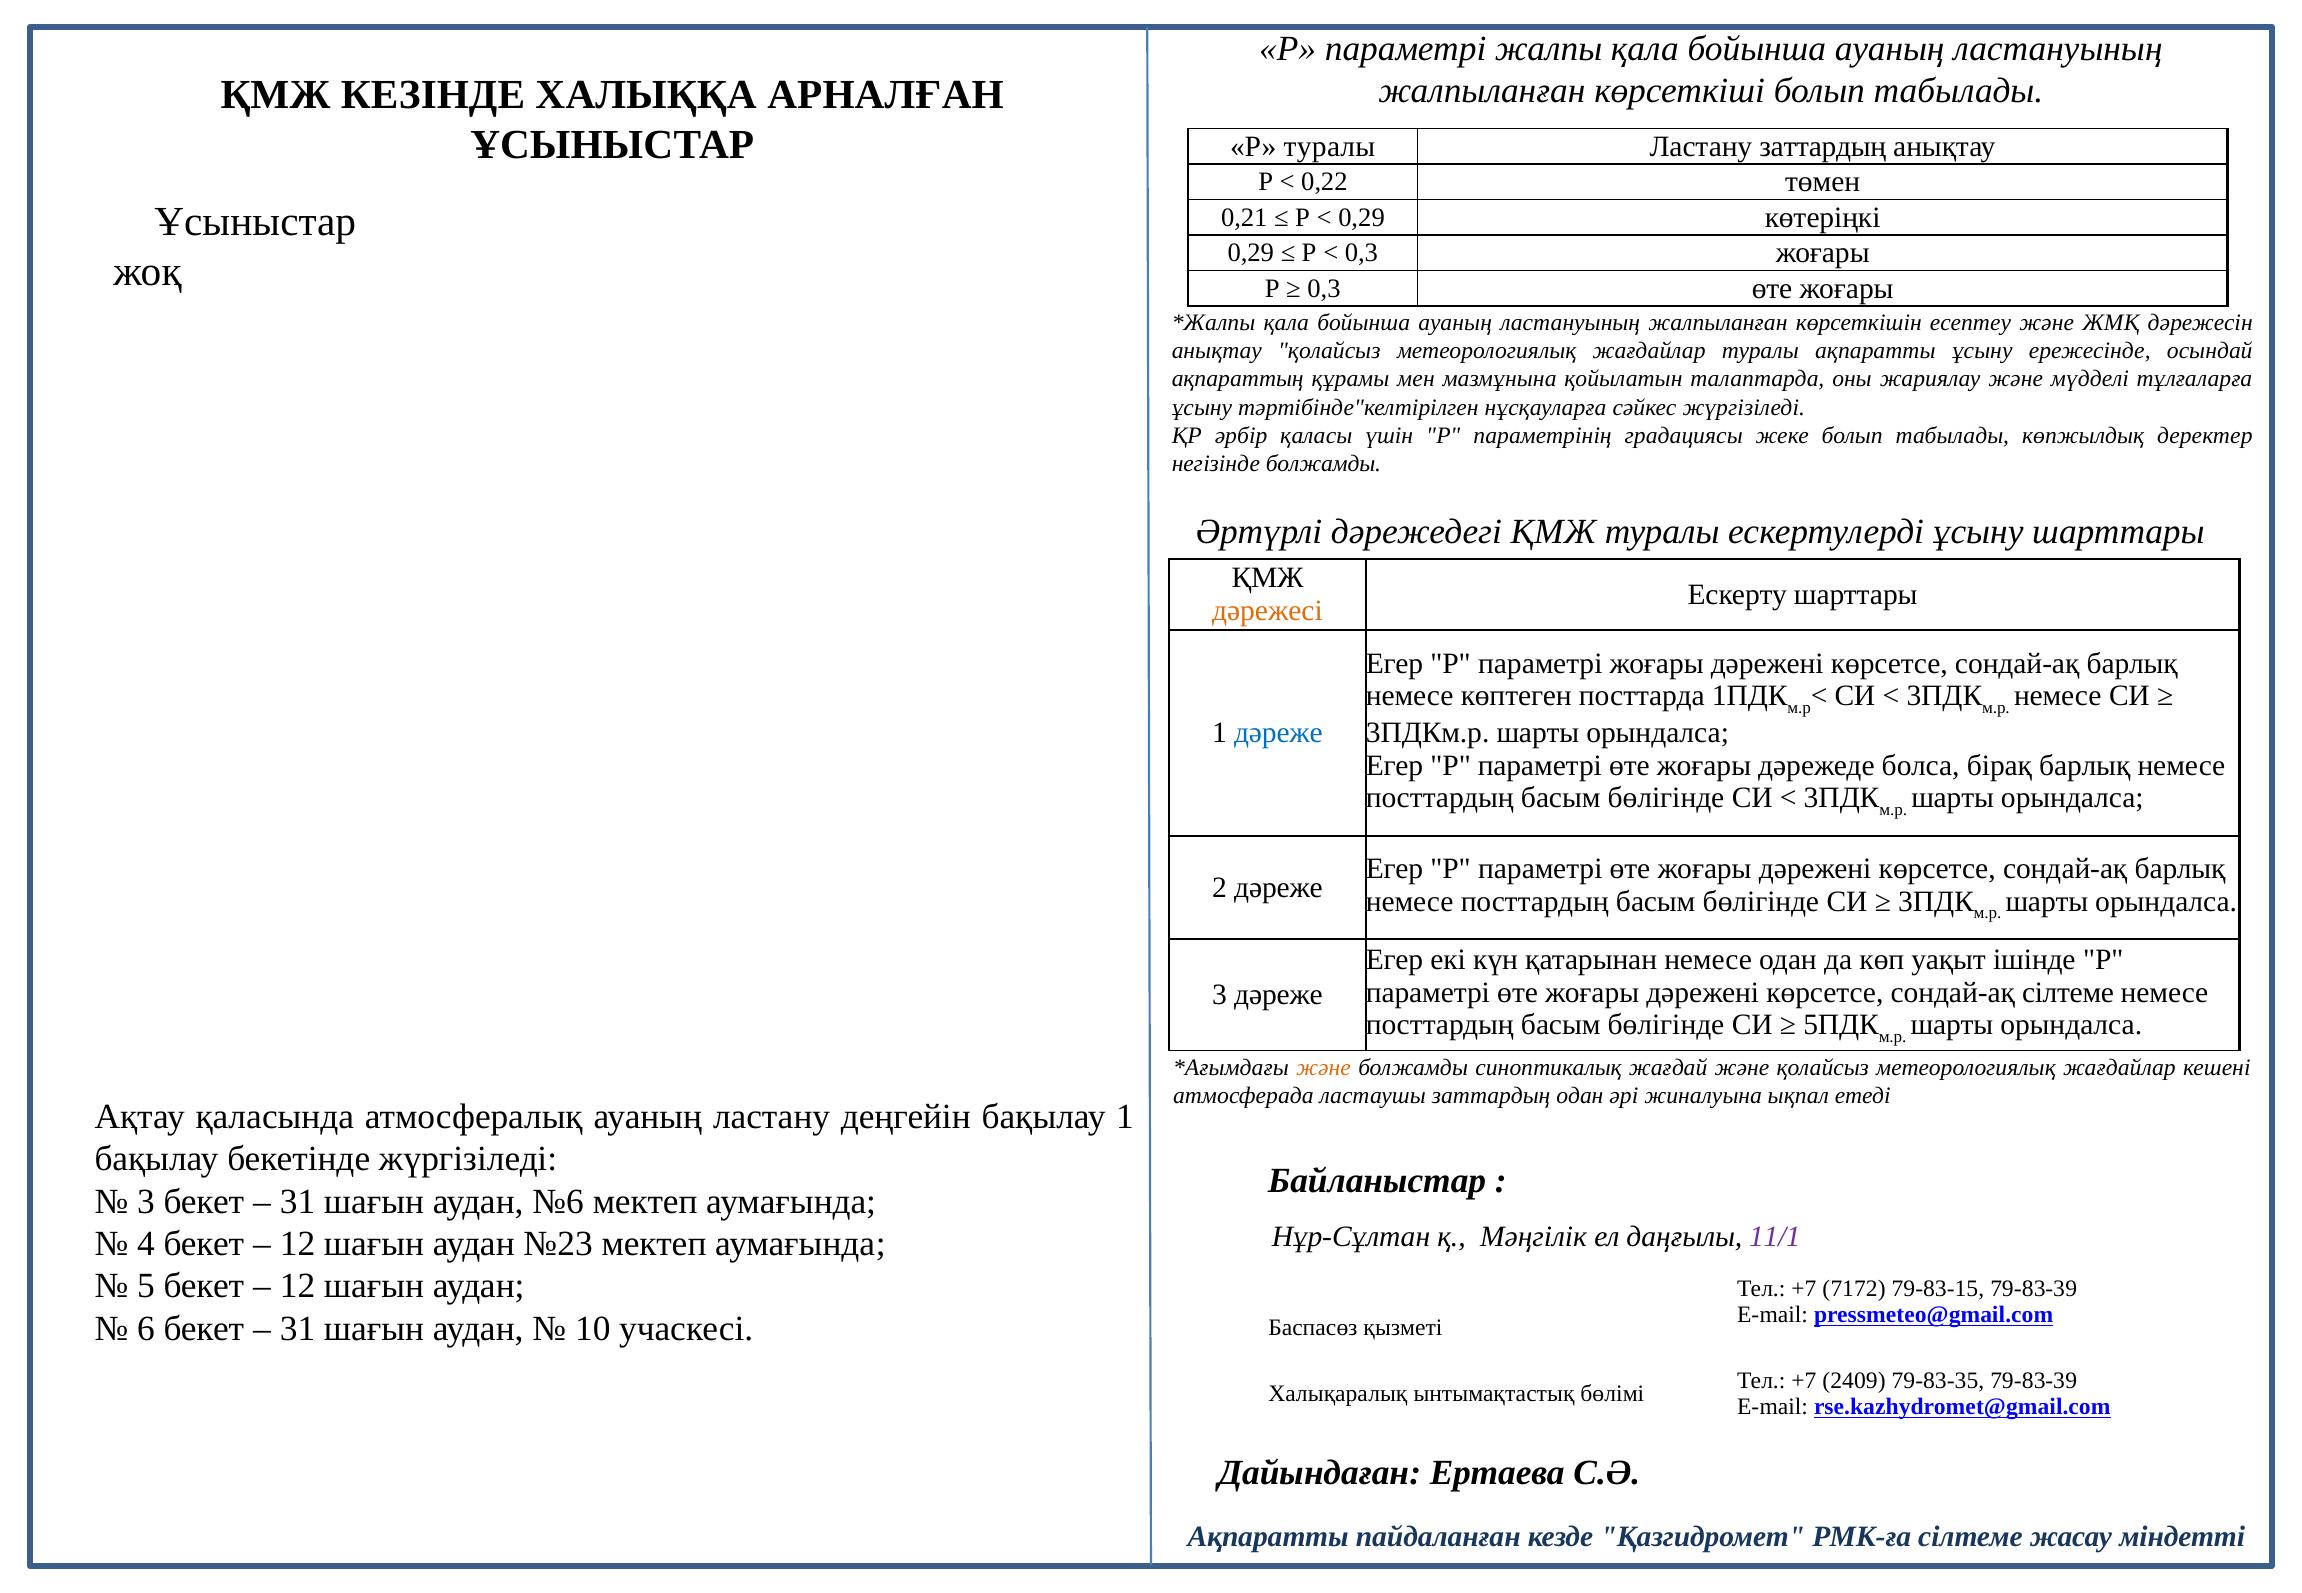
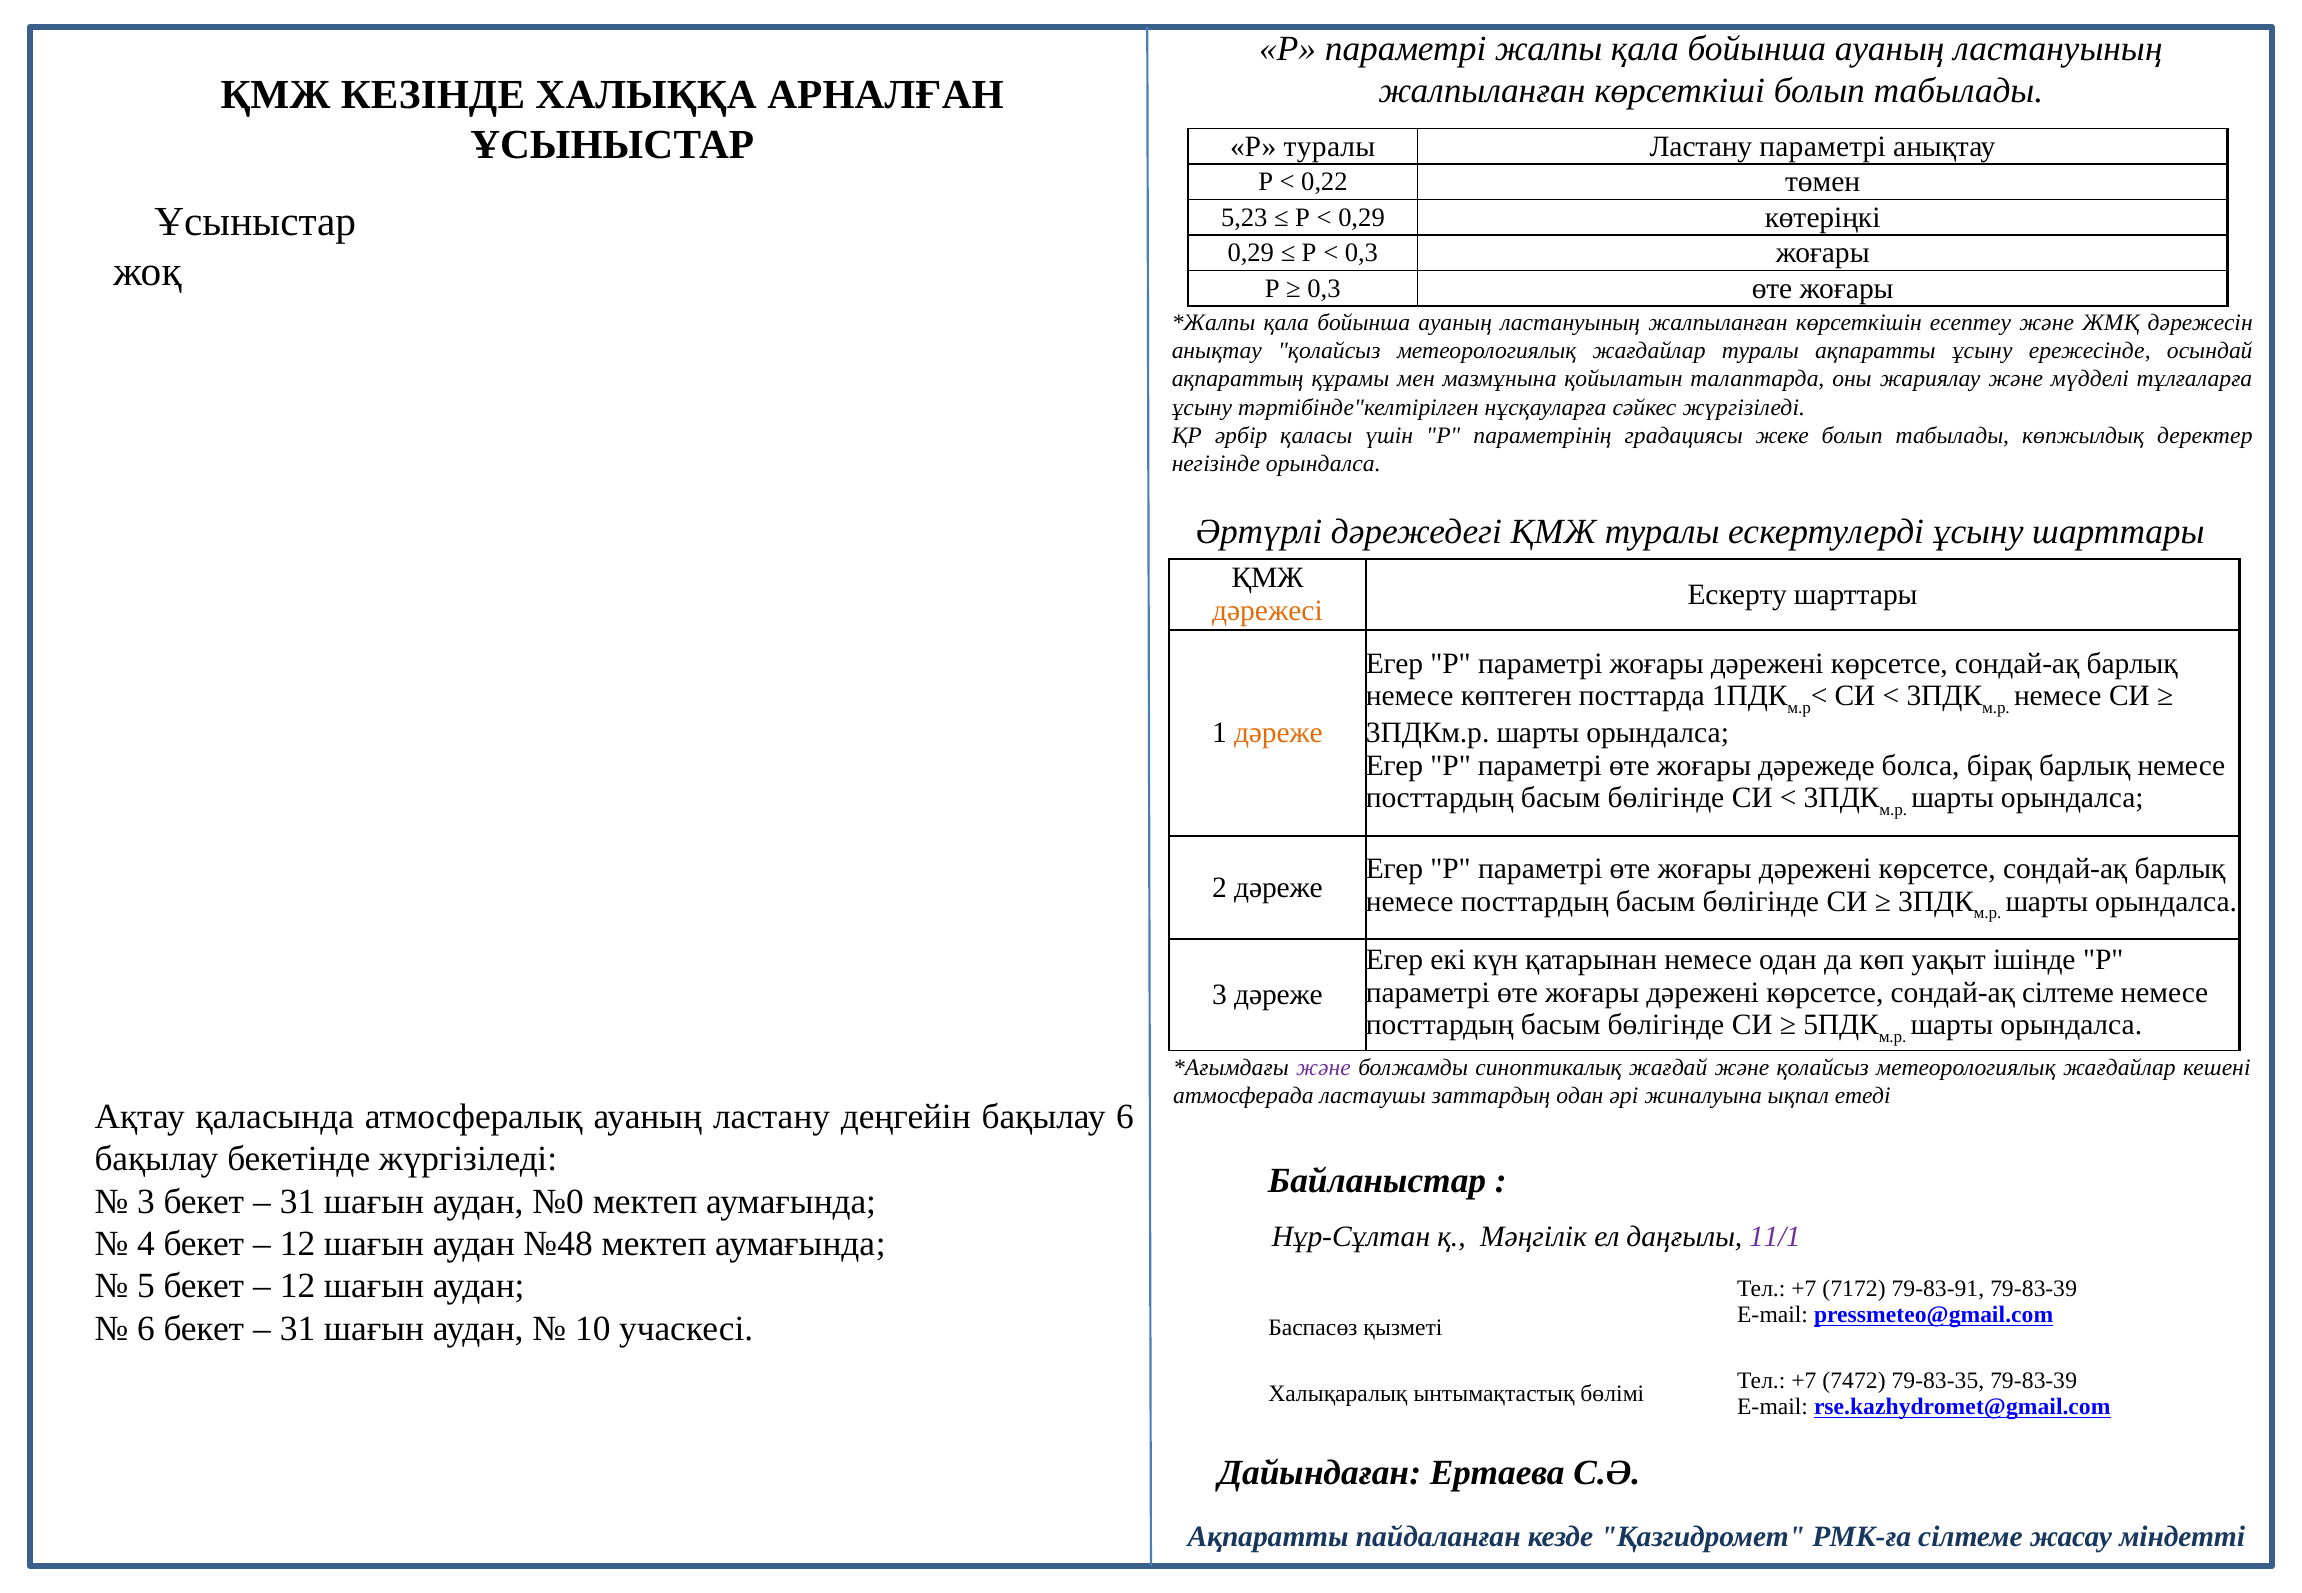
Ластану заттардың: заттардың -> параметрі (1823, 146)
0,21: 0,21 -> 5,23 (1244, 218)
негізінде болжамды: болжамды -> орындалса (1323, 464)
дәреже colour: blue -> orange (1278, 733)
және colour: orange -> purple (1323, 1068)
бақылау 1: 1 -> 6 (1125, 1117)
№6: №6 -> №0 (558, 1202)
№23: №23 -> №48 (558, 1244)
79-83-15: 79-83-15 -> 79-83-91 (1938, 1289)
2409: 2409 -> 7472 (1854, 1381)
